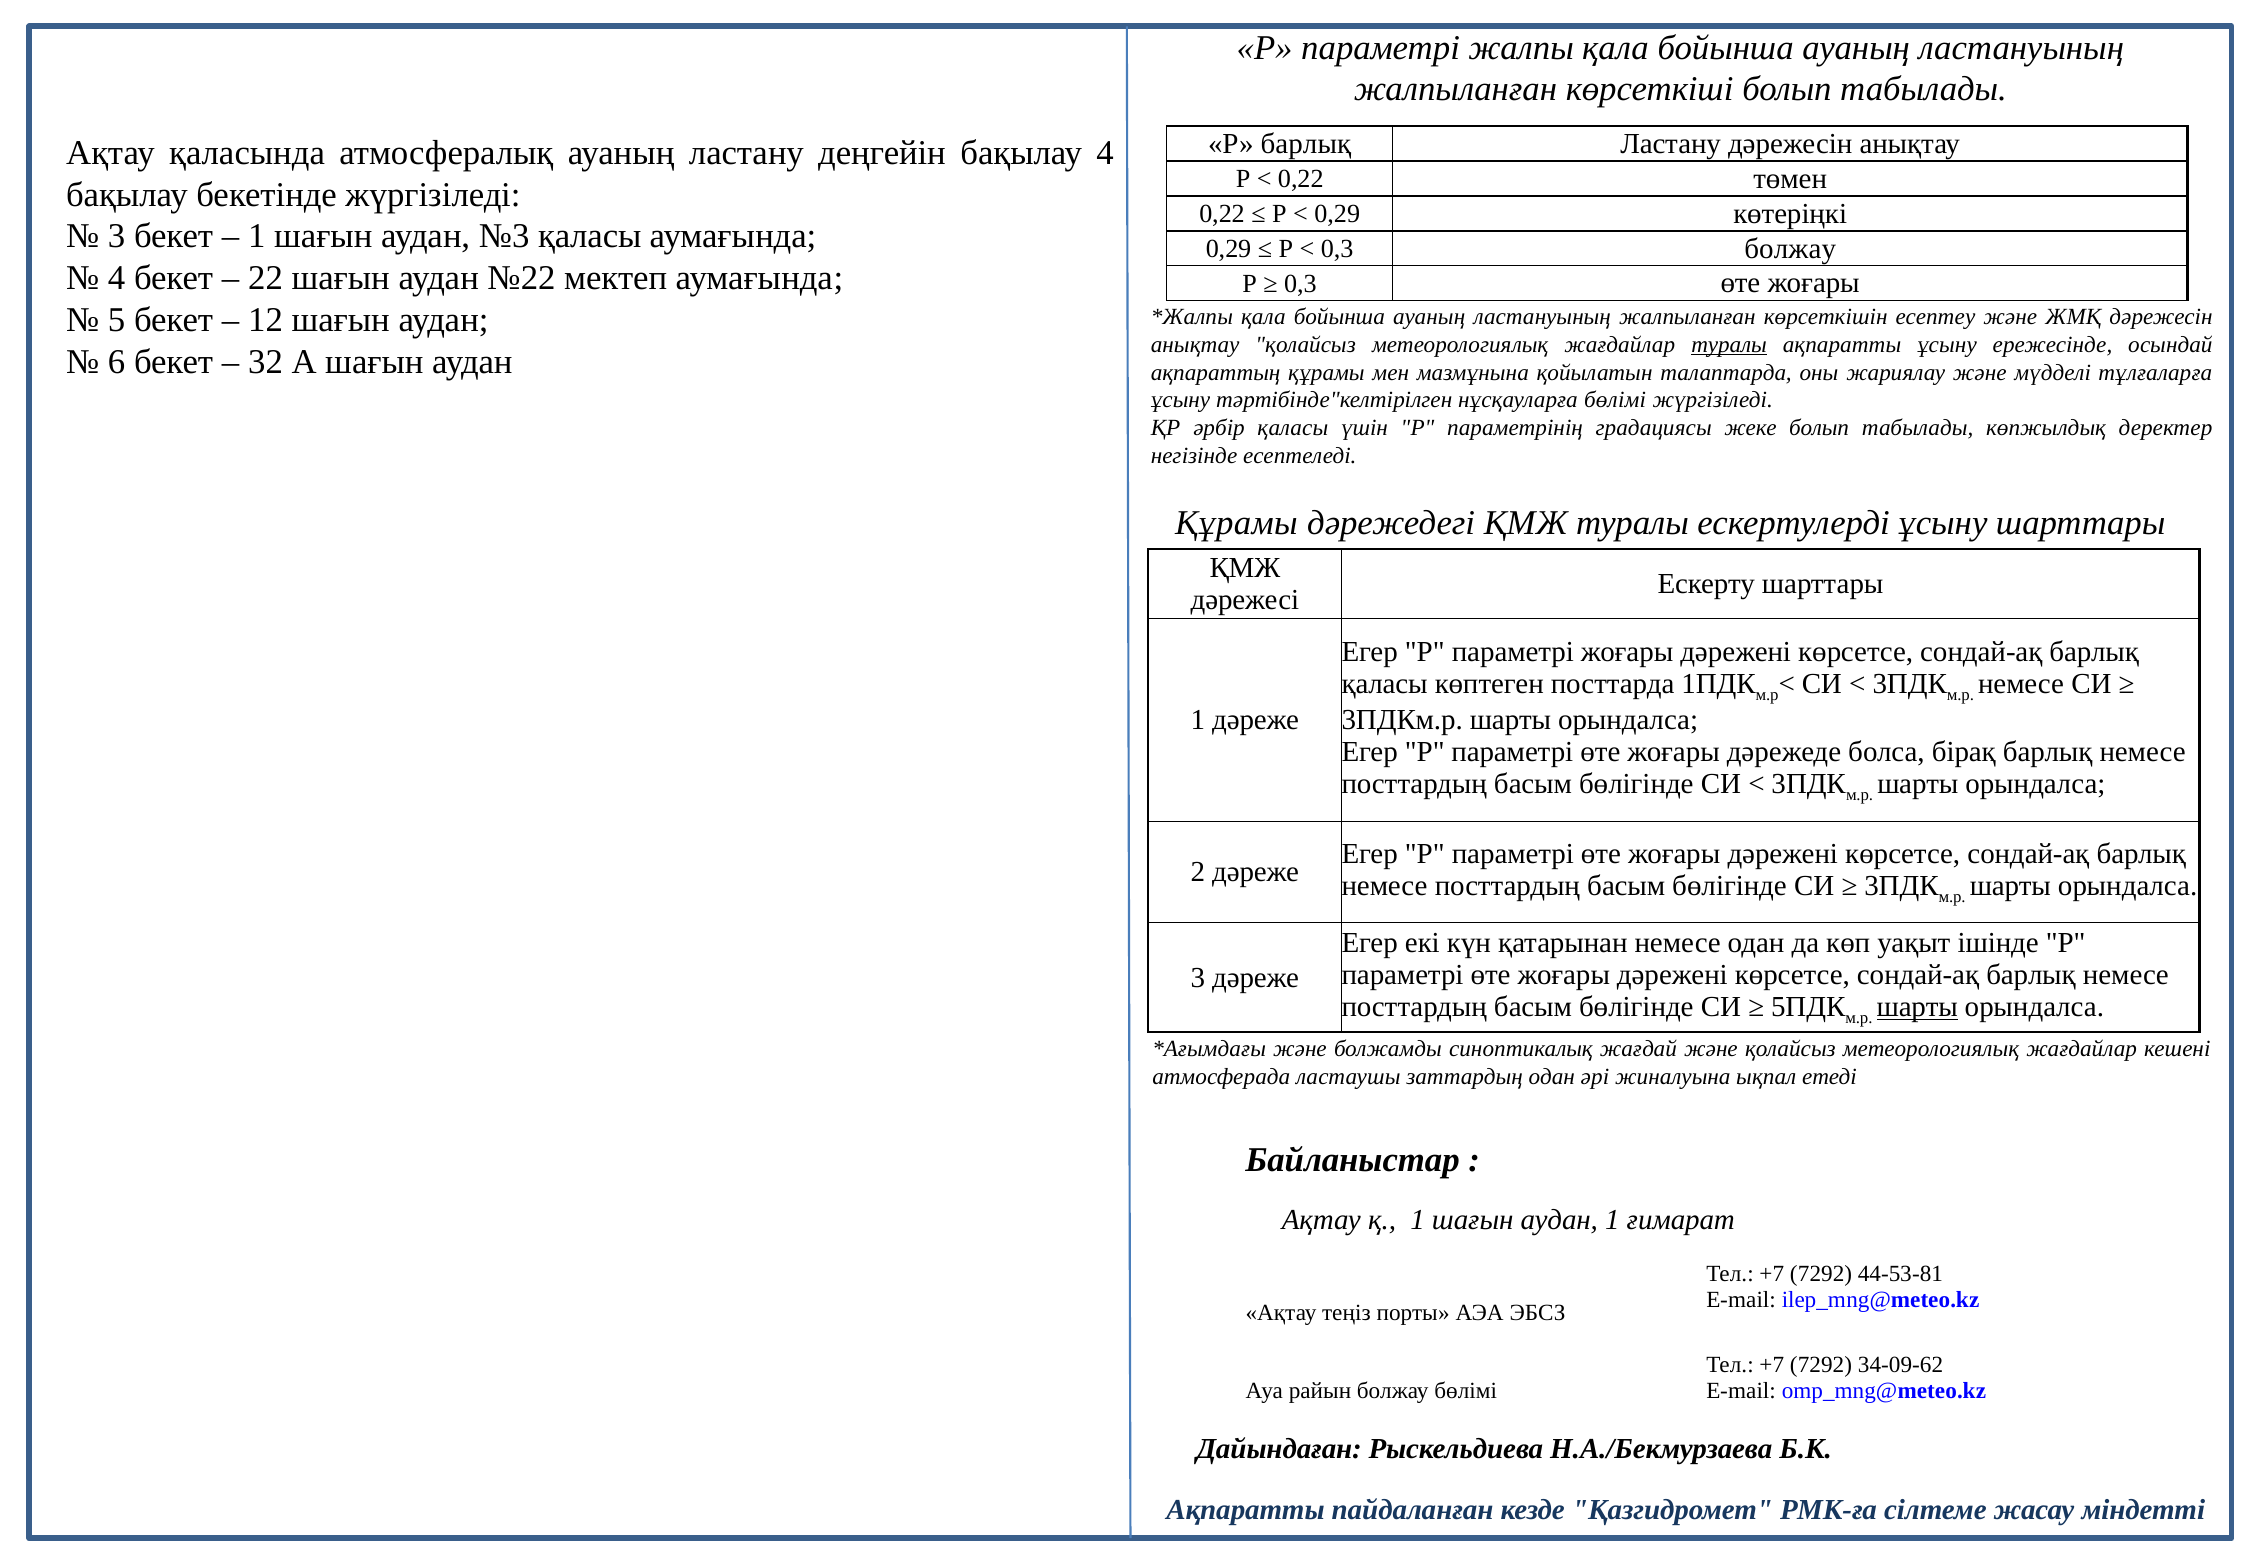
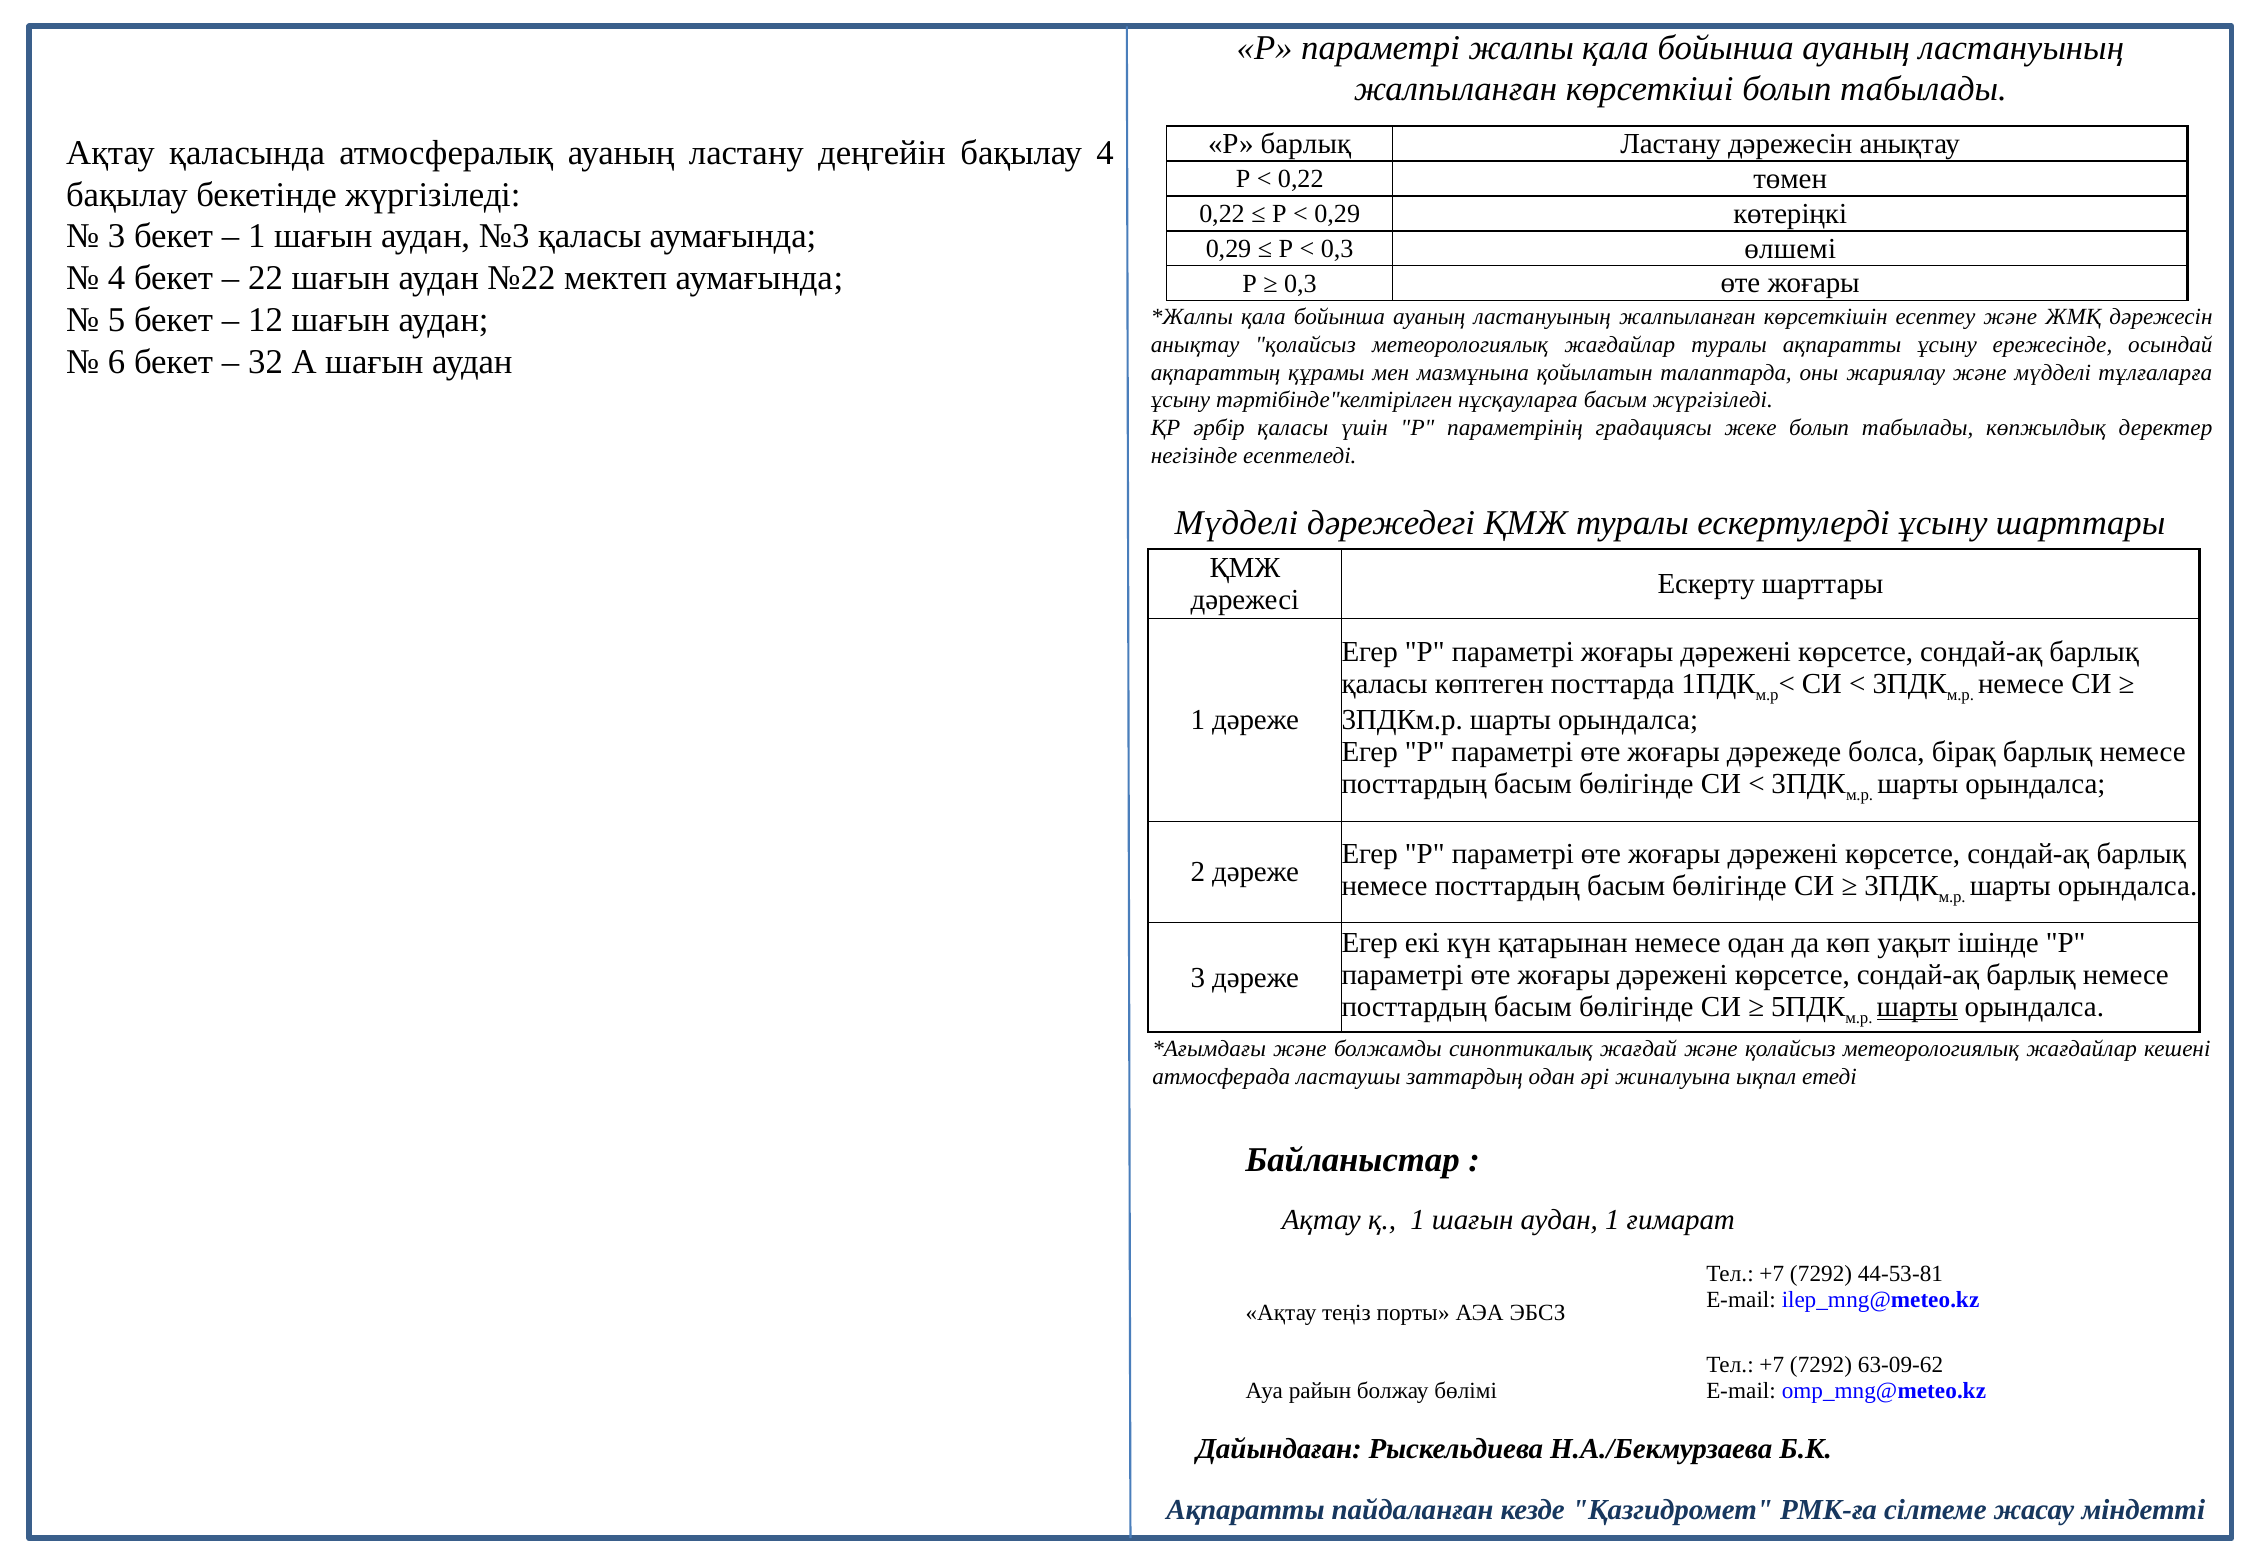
0,3 болжау: болжау -> өлшемі (1790, 249)
туралы underline: present -> none (1729, 345)
нұсқауларға бөлімі: бөлімі -> басым (1615, 400)
Құрамы: Құрамы -> Мүдделі (1236, 523)
34-09-62: 34-09-62 -> 63-09-62 (1901, 1365)
